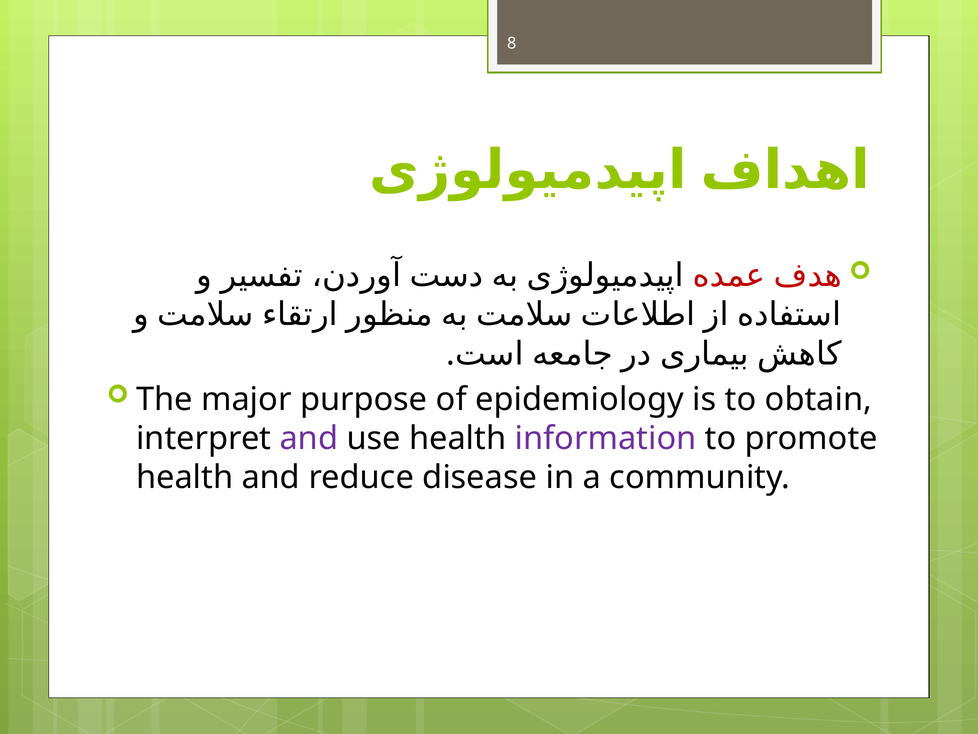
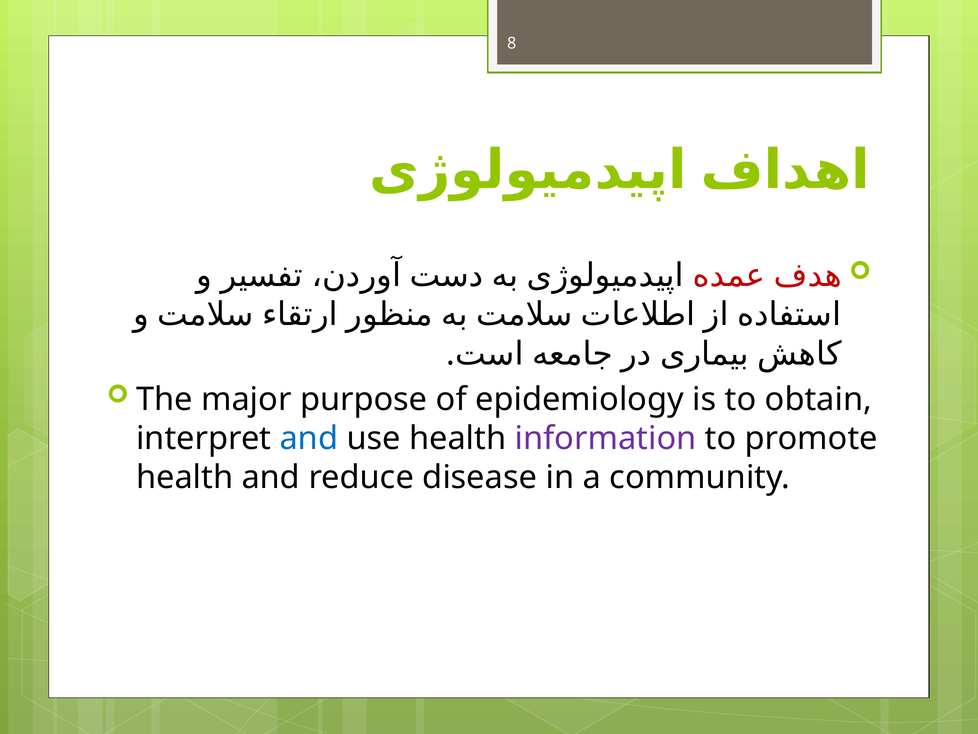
and colour: purple -> blue (309, 438)
